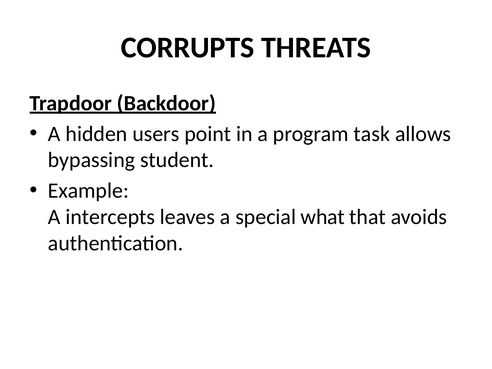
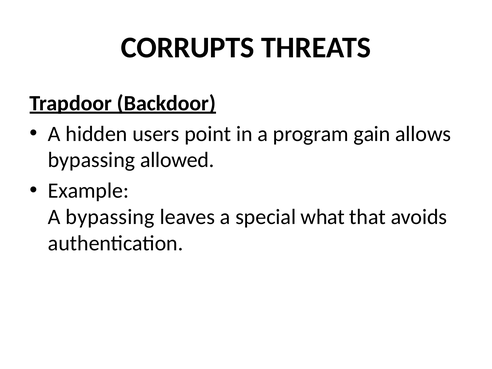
task: task -> gain (372, 134)
student: student -> allowed (177, 160)
A intercepts: intercepts -> bypassing (110, 217)
